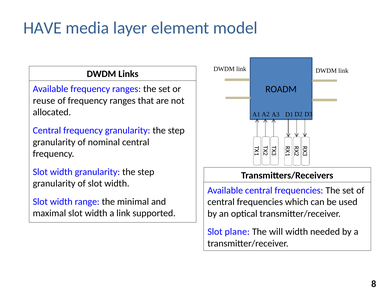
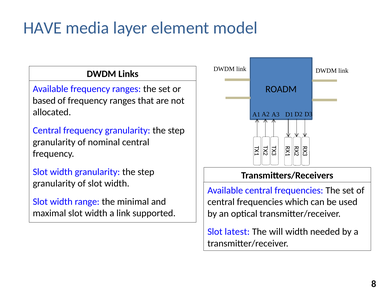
reuse: reuse -> based (44, 101)
plane: plane -> latest (237, 232)
